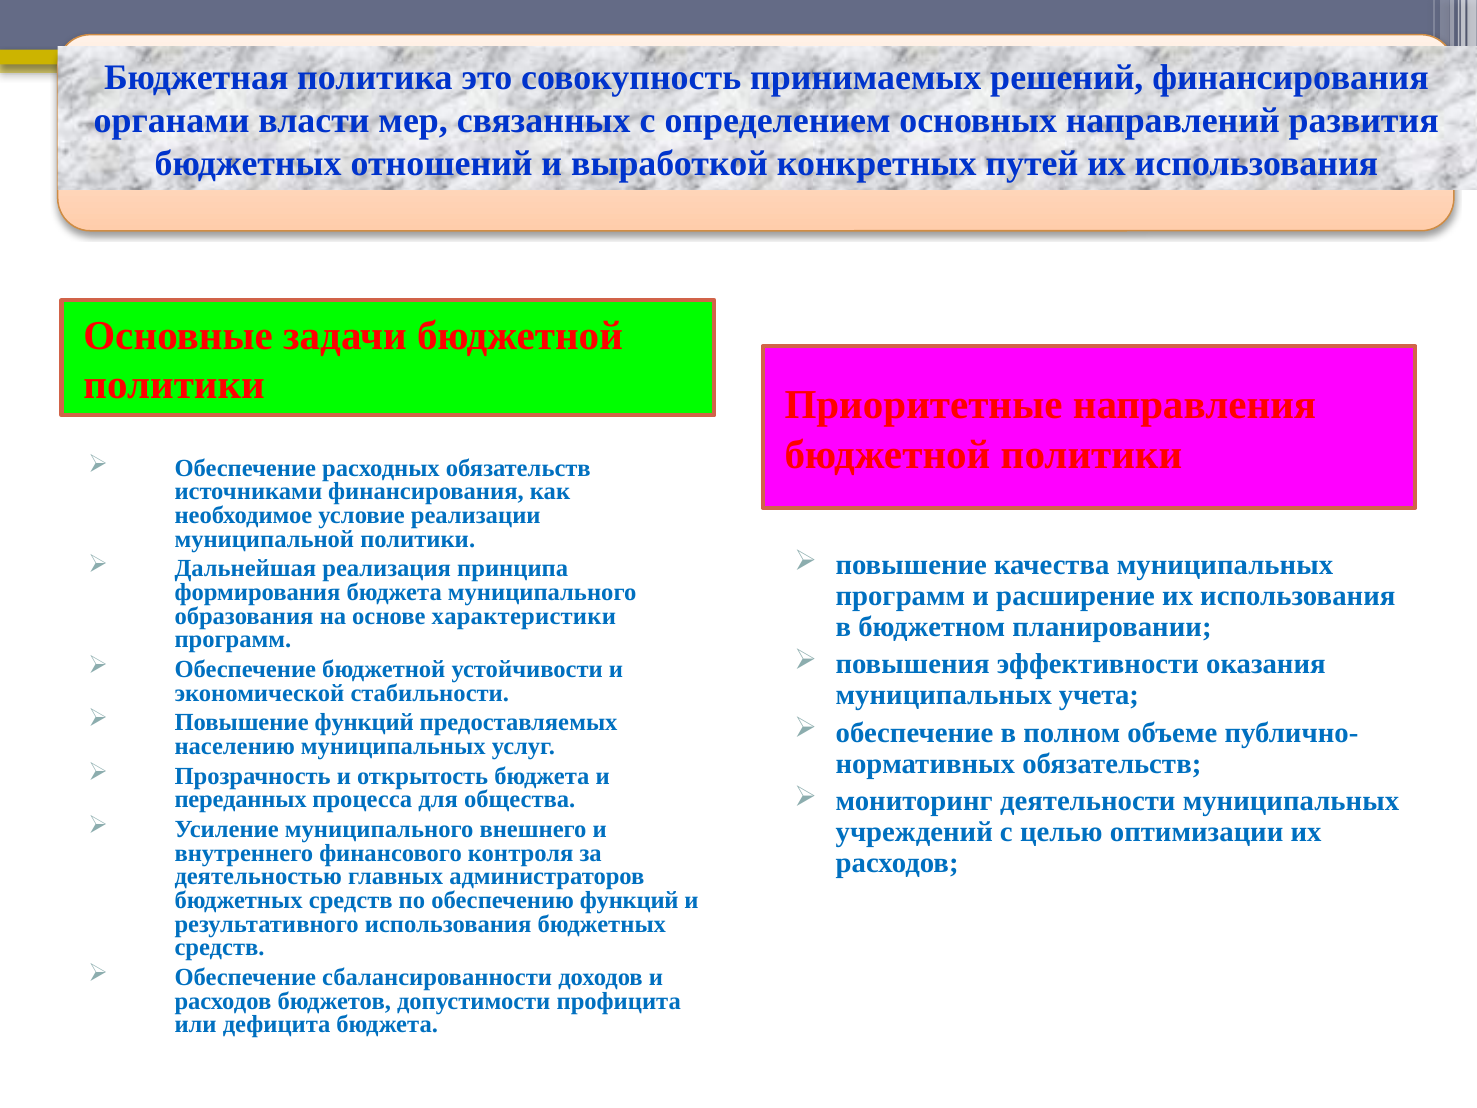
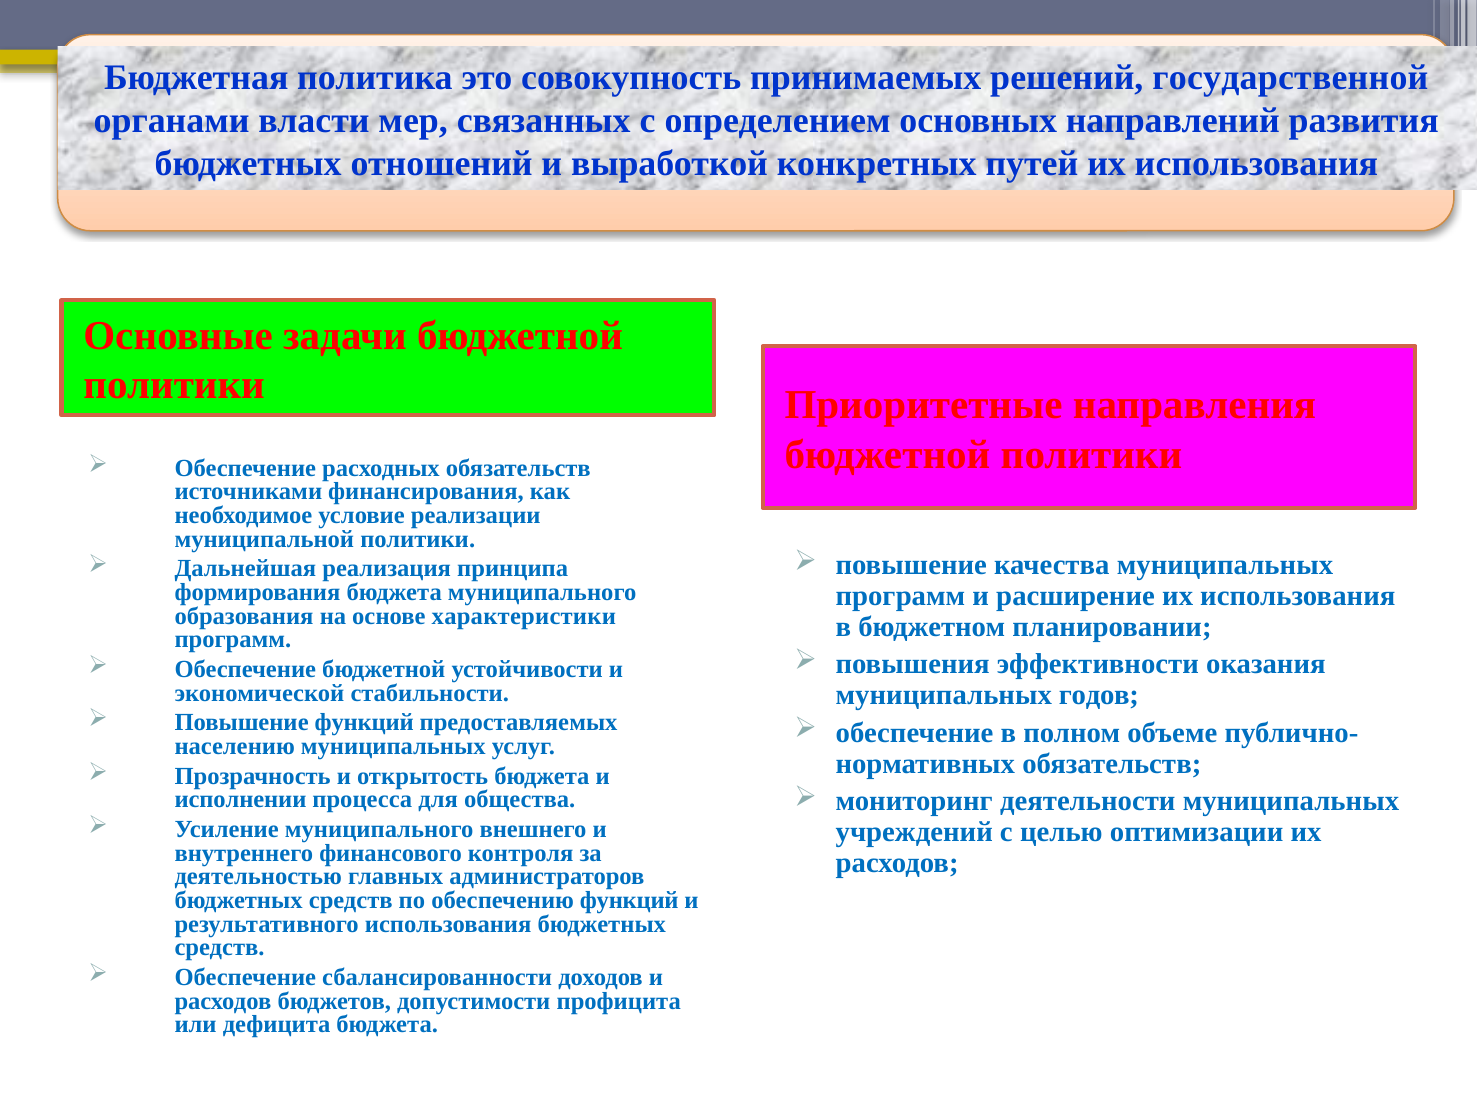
решений финансирования: финансирования -> государственной (1290, 77)
учета: учета -> годов (1099, 695)
переданных: переданных -> исполнении (240, 800)
